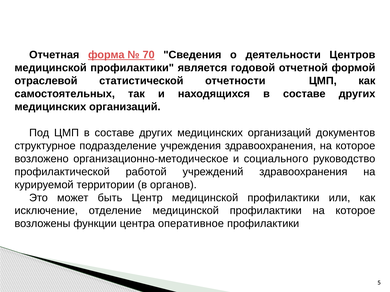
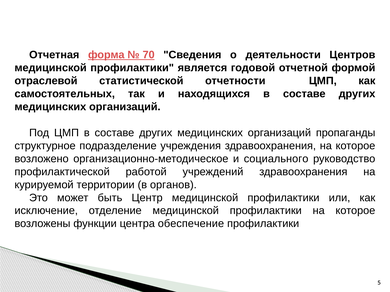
документов: документов -> пропаганды (346, 133)
оперативное: оперативное -> обеспечение (191, 224)
